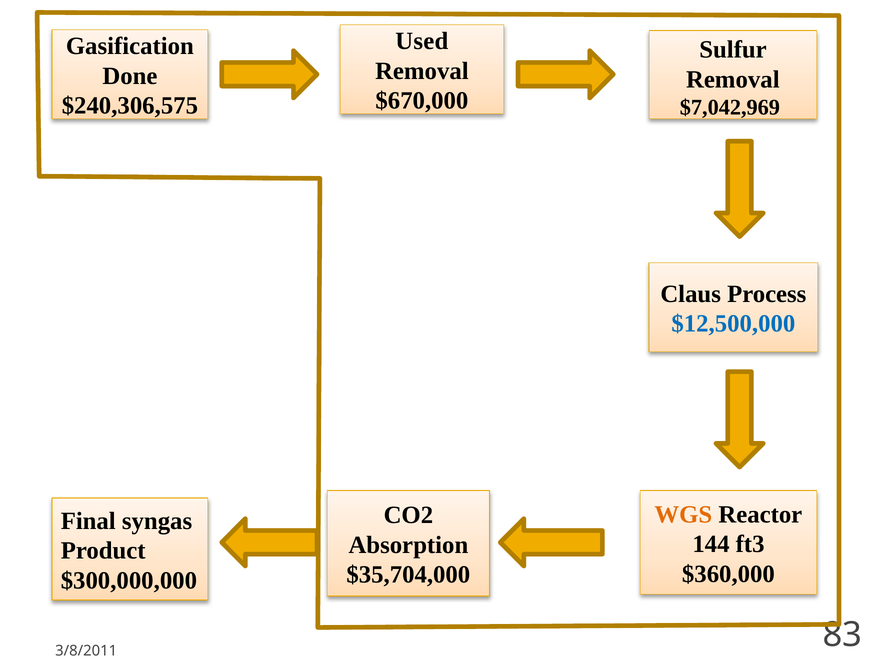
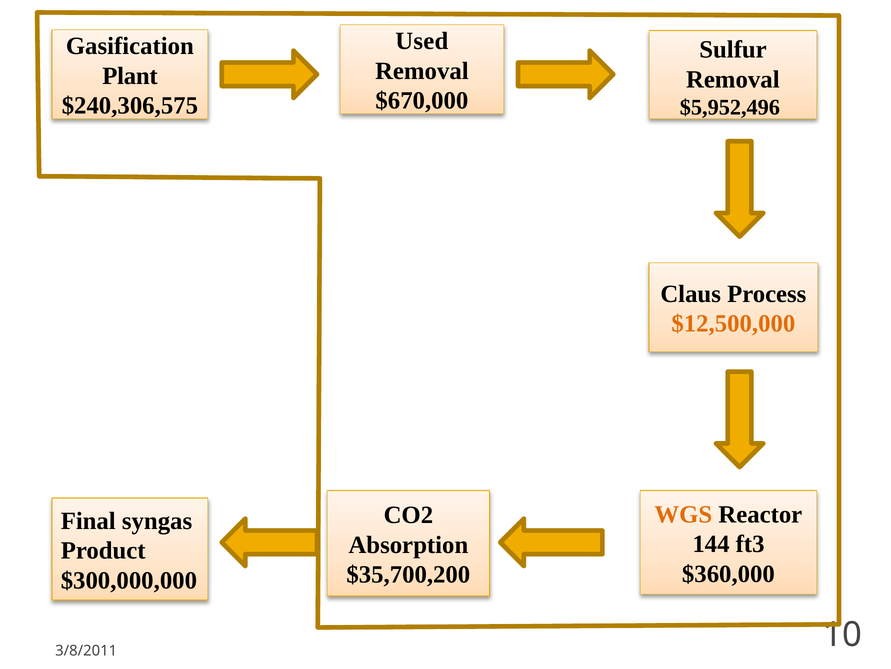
Done: Done -> Plant (130, 76)
$7,042,969: $7,042,969 -> $5,952,496 (730, 107)
$12,500,000 colour: blue -> orange (733, 323)
$35,704,000: $35,704,000 -> $35,700,200 (408, 574)
83: 83 -> 10 (843, 634)
